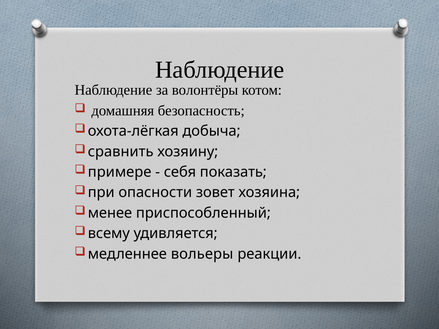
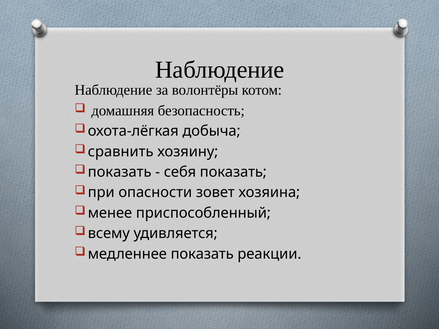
примере: примере -> показать (120, 172)
медленнее вольеры: вольеры -> показать (202, 254)
